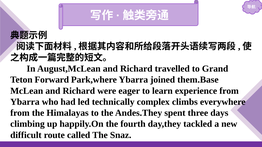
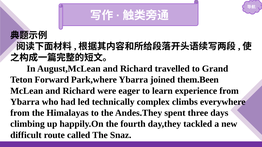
them.Base: them.Base -> them.Been (198, 80)
